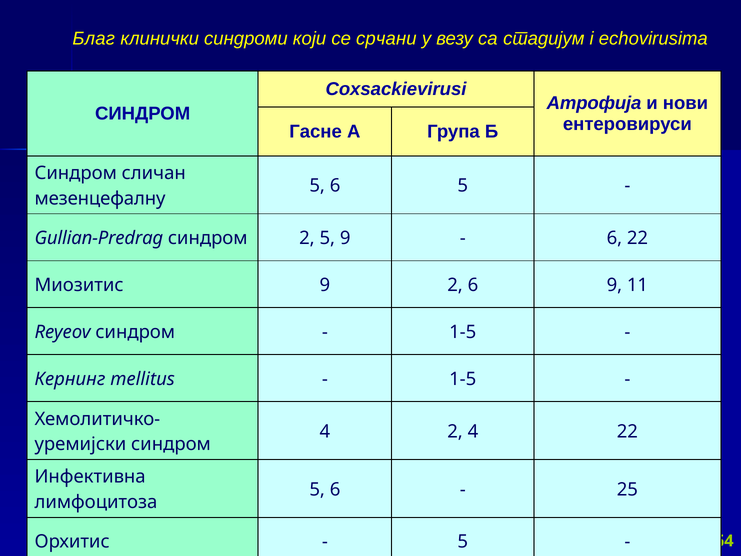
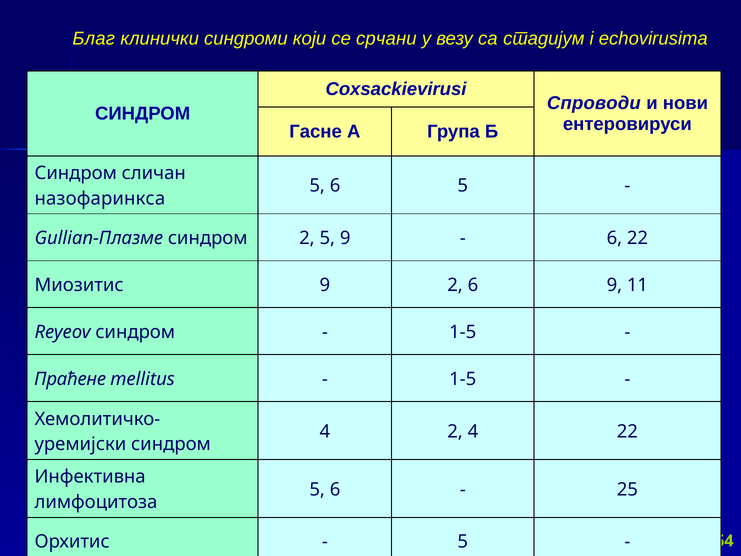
Атрофија: Атрофија -> Спроводи (594, 103)
мезенцефалну: мезенцефалну -> назофаринкса (100, 198)
Gullian-Predrag: Gullian-Predrag -> Gullian-Плазме (99, 238)
Кернинг: Кернинг -> Праћене (70, 379)
